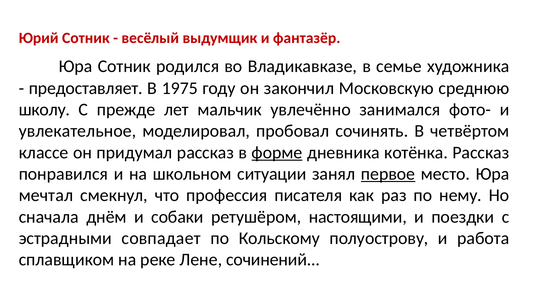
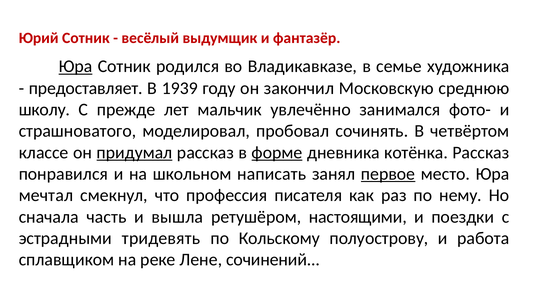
Юра underline: none -> present (76, 66)
1975: 1975 -> 1939 (180, 88)
увлекательное: увлекательное -> страшноватого (77, 131)
придумал underline: none -> present (134, 152)
ситуации: ситуации -> написать (272, 174)
днём: днём -> часть (106, 217)
собаки: собаки -> вышла (177, 217)
совпадает: совпадает -> тридевять (161, 238)
